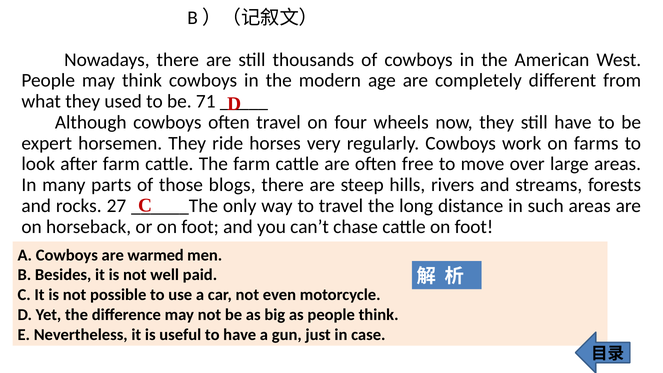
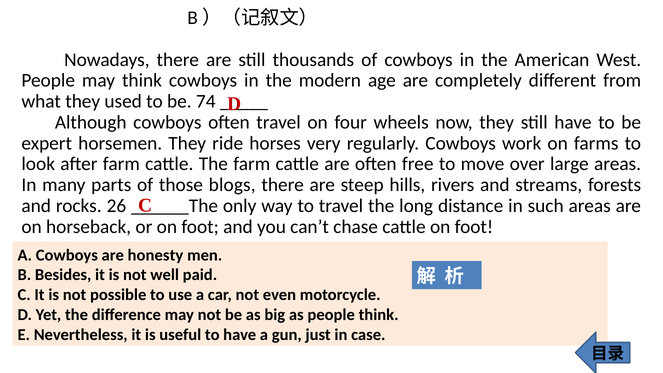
71: 71 -> 74 (206, 101)
27: 27 -> 26 (116, 206)
warmed: warmed -> honesty (155, 255)
